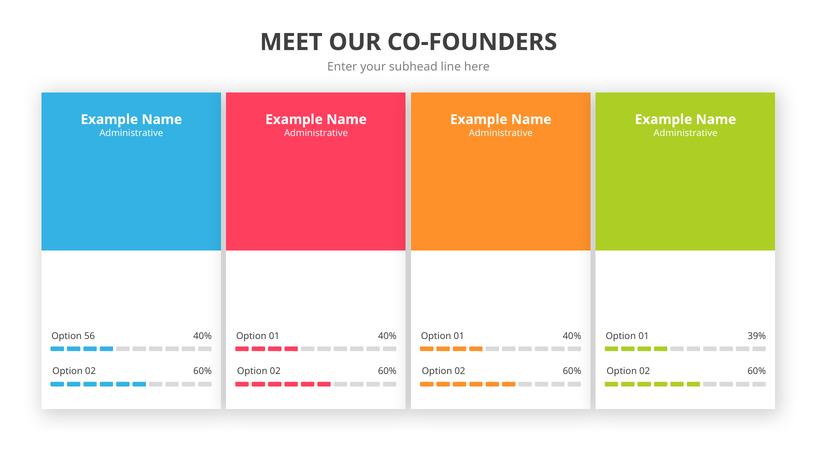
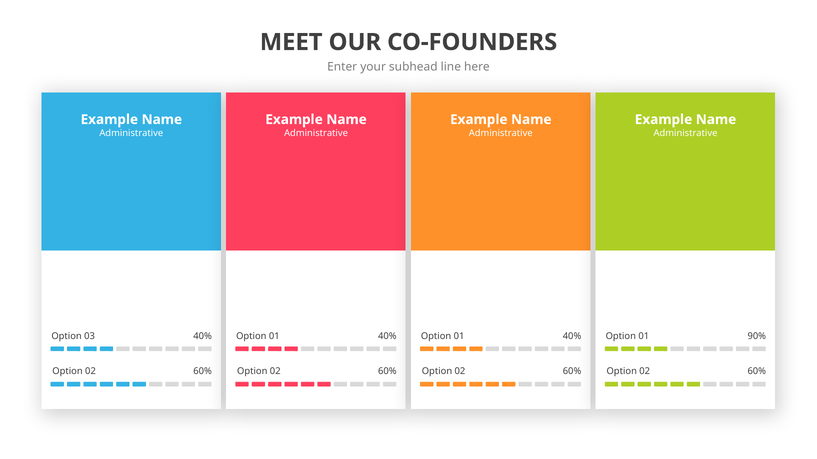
56: 56 -> 03 (90, 336)
39%: 39% -> 90% (757, 336)
